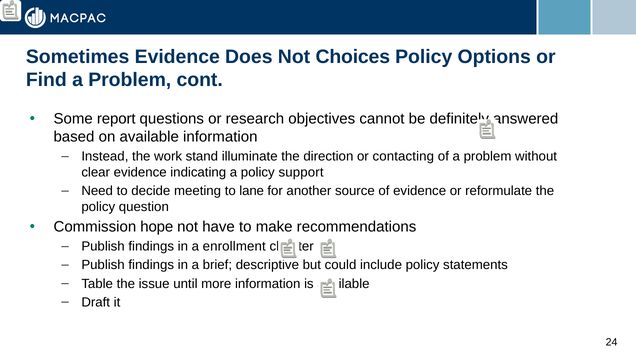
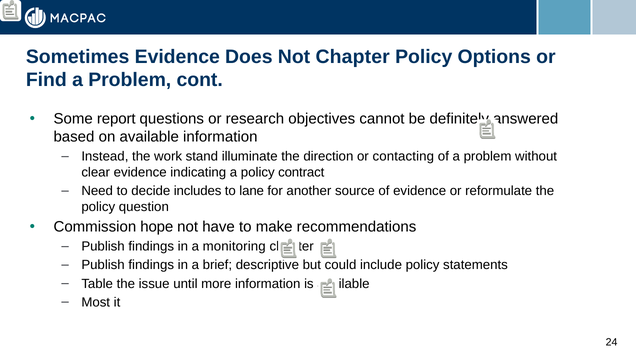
Not Choices: Choices -> Chapter (353, 57)
support: support -> contract (301, 172)
meeting: meeting -> includes (198, 191)
enrollment: enrollment -> monitoring (234, 246)
Draft: Draft -> Most (96, 302)
